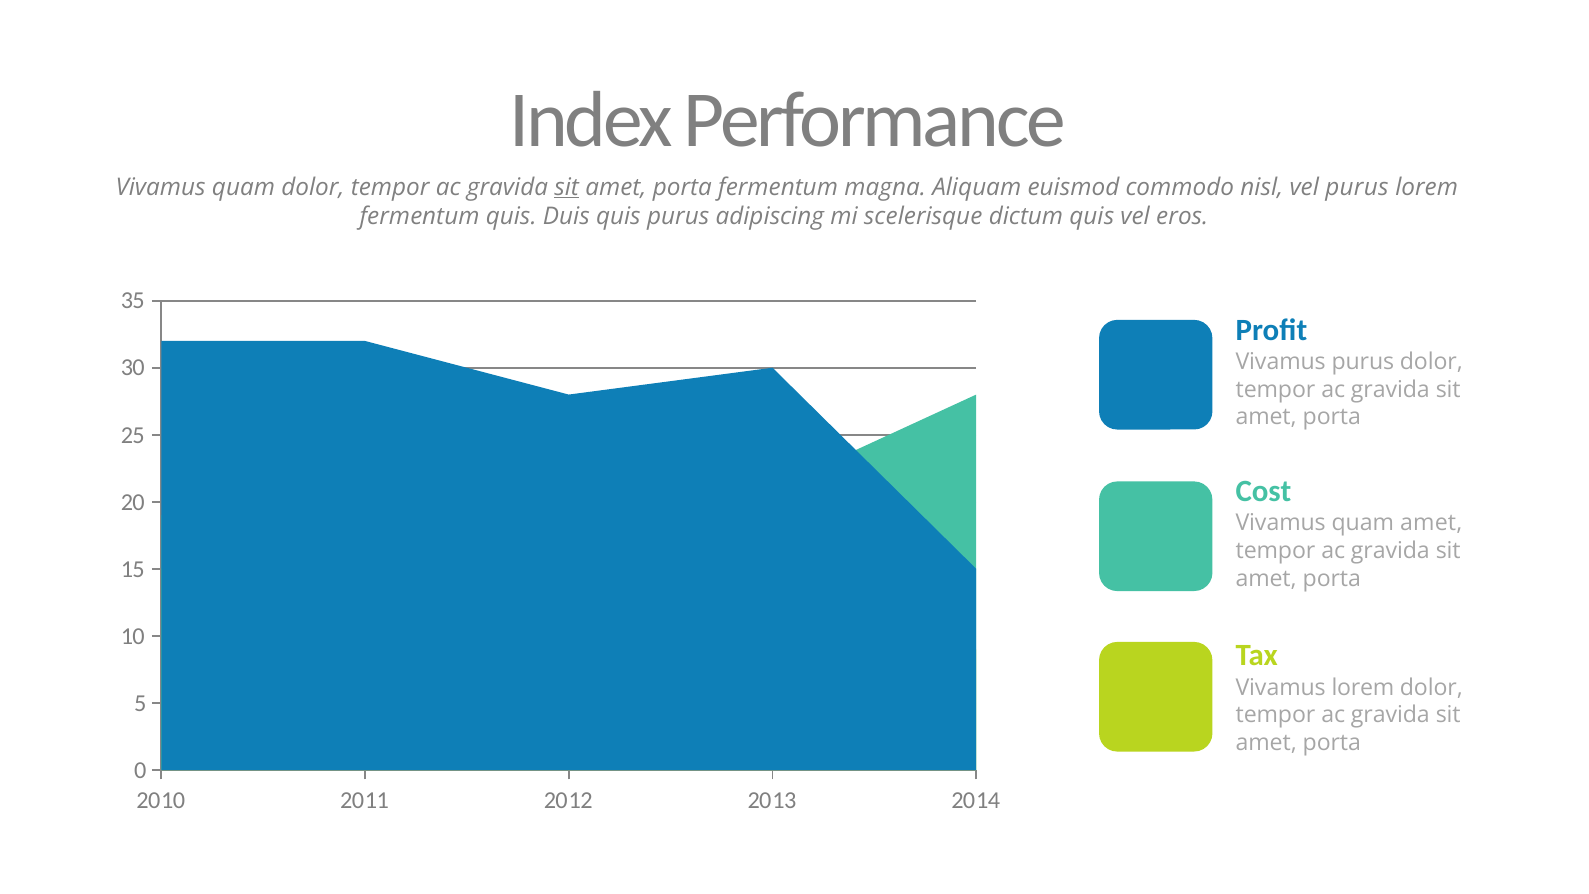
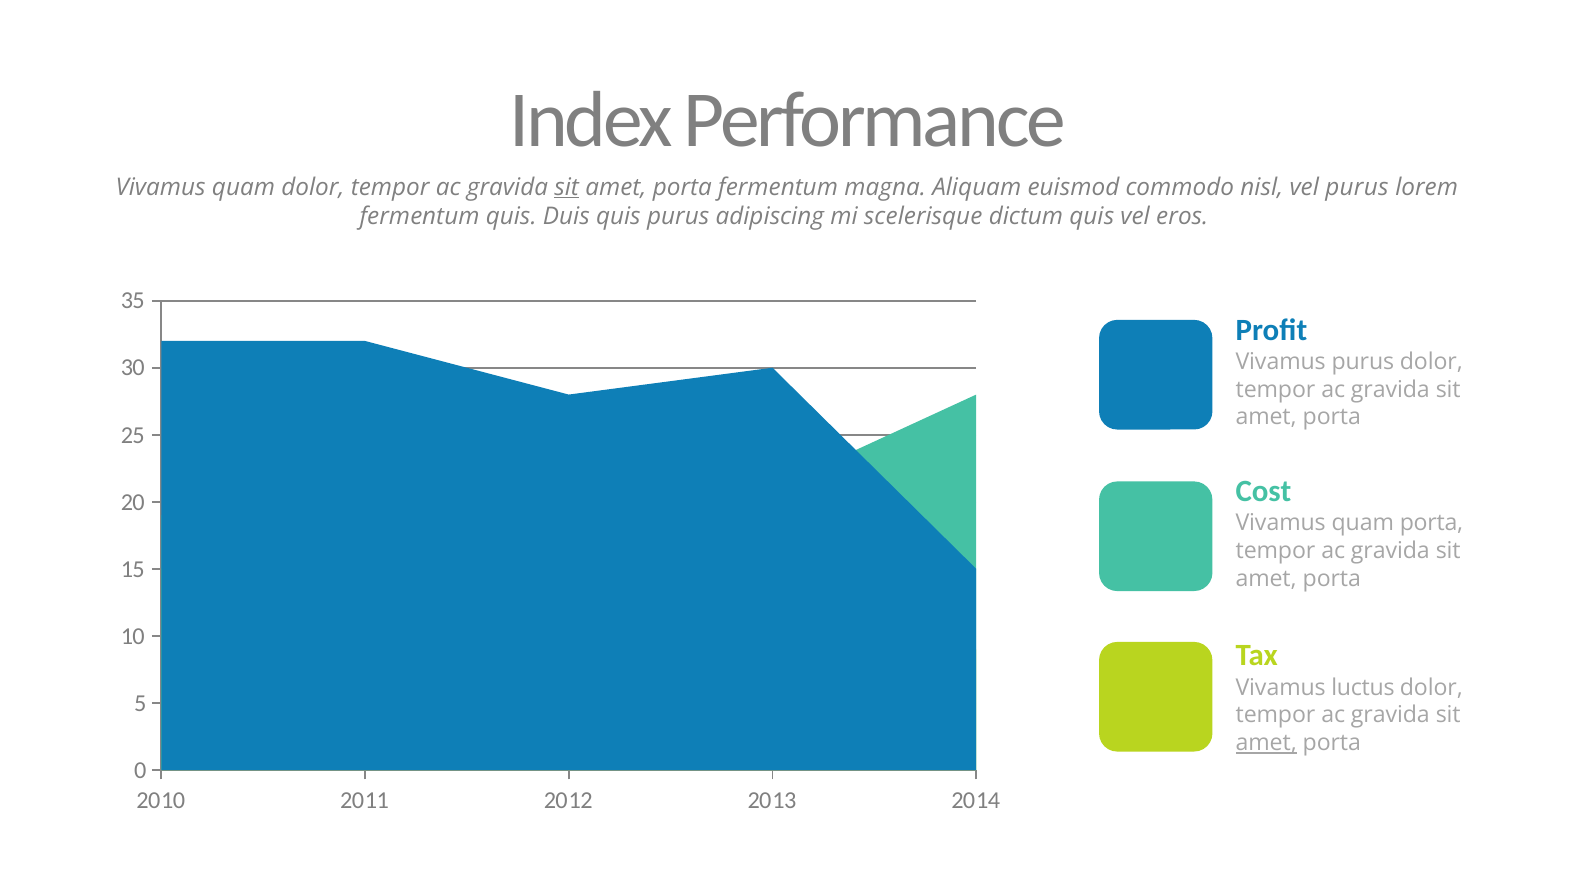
quam amet: amet -> porta (1431, 523)
Vivamus lorem: lorem -> luctus (1363, 687)
amet underline: none -> present (1266, 743)
